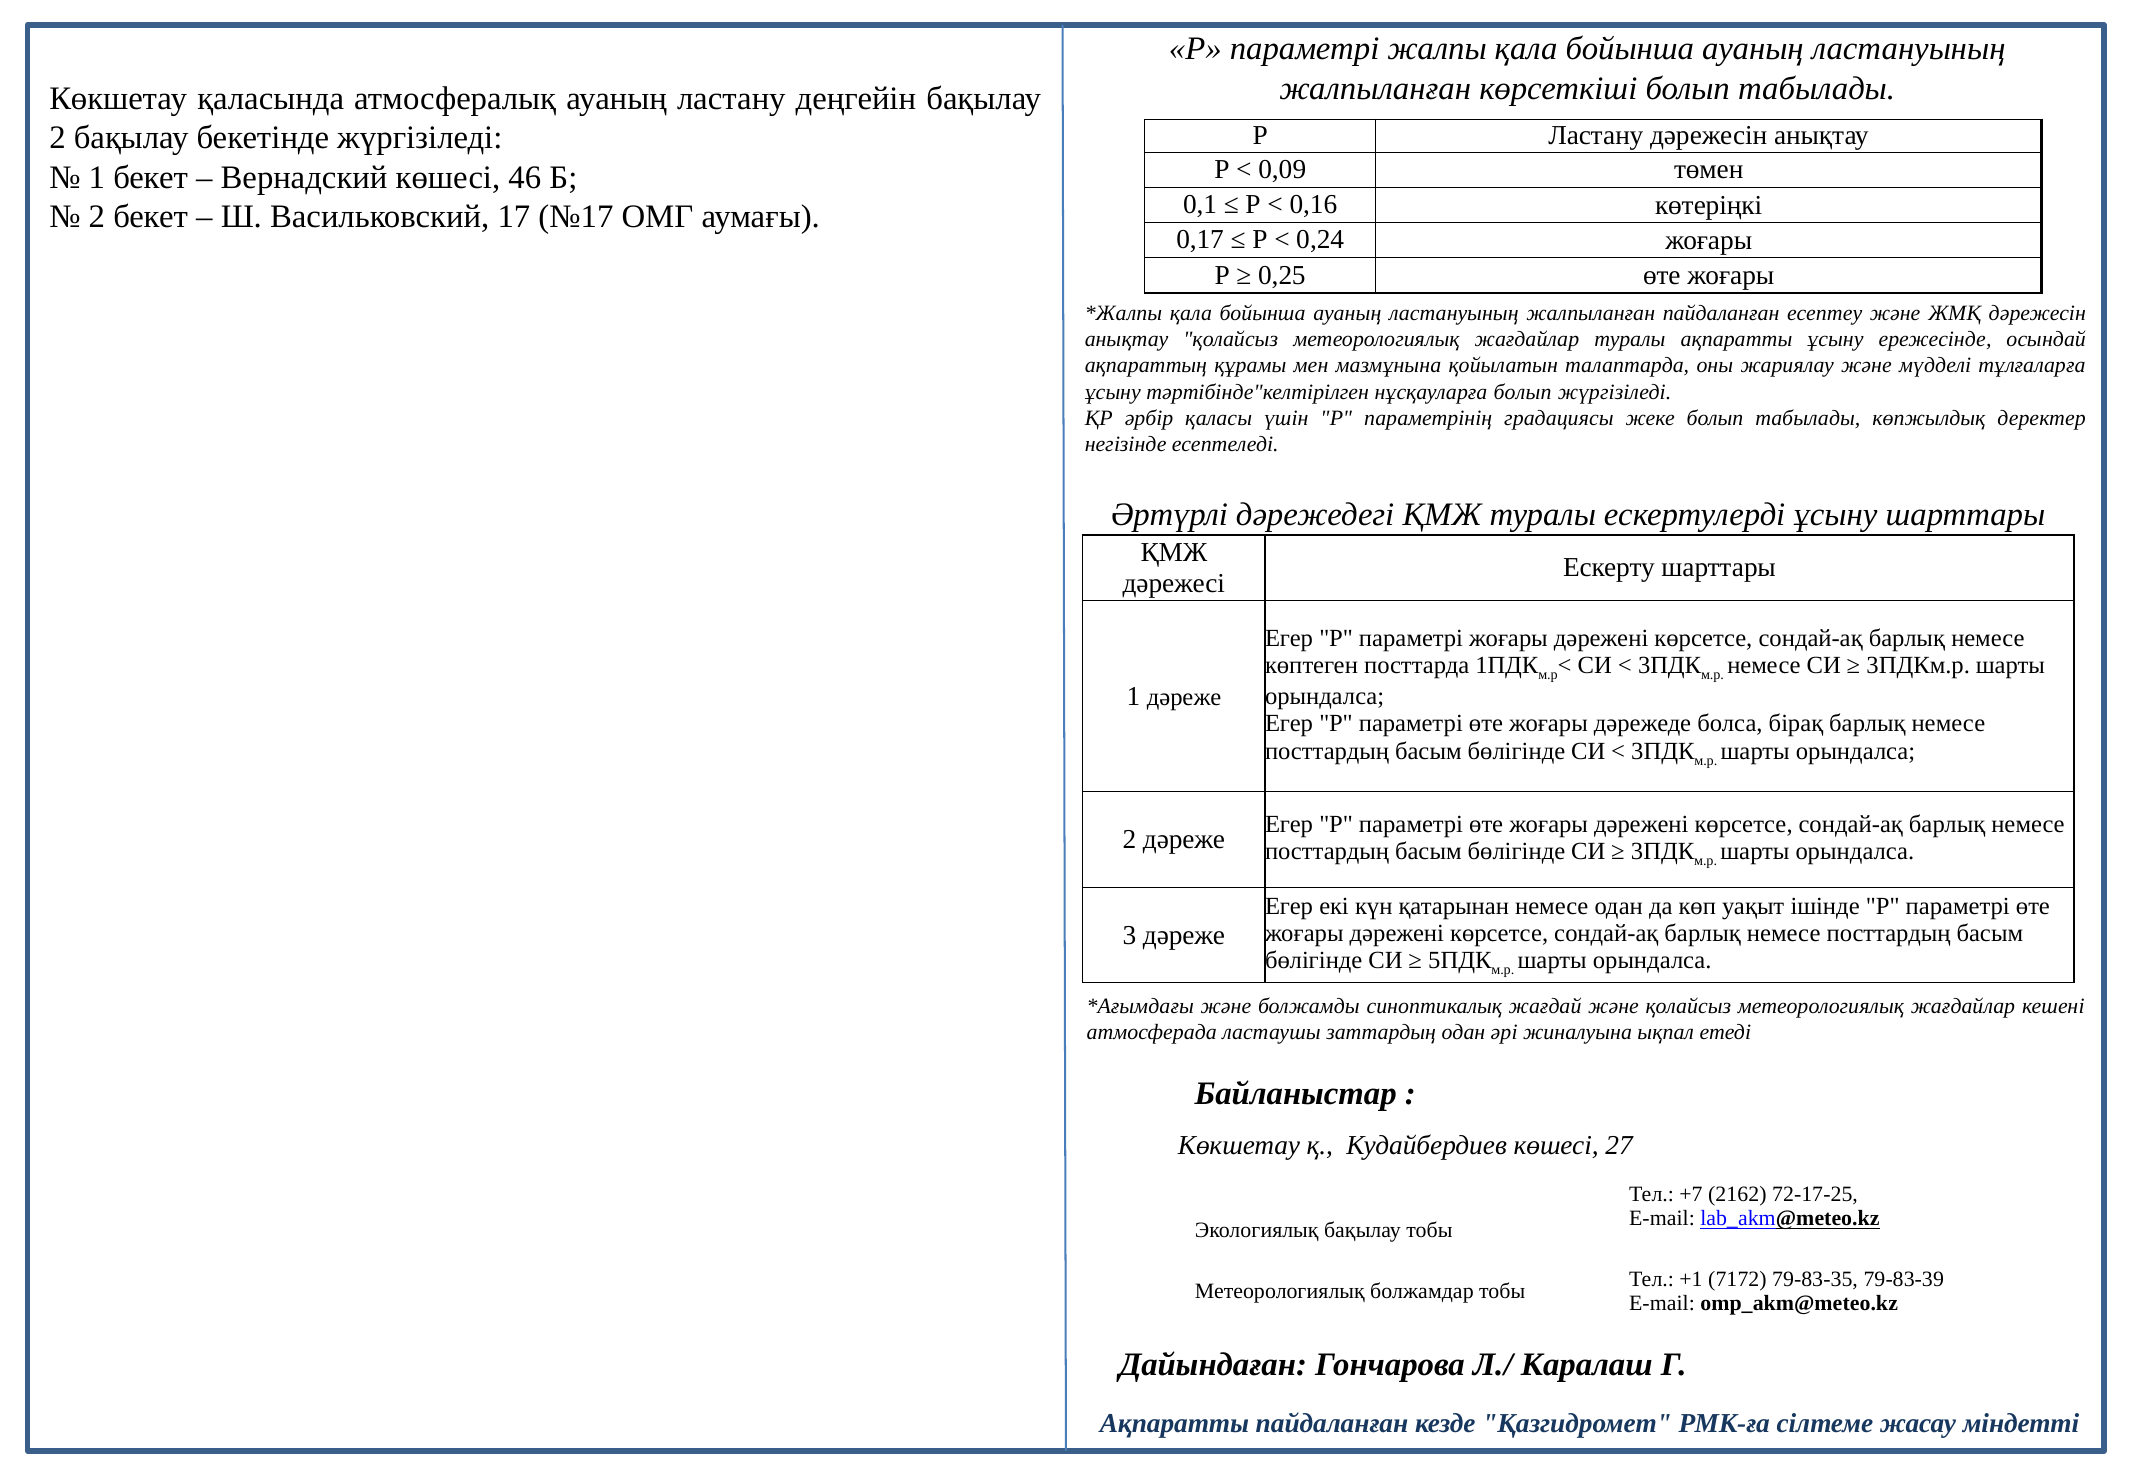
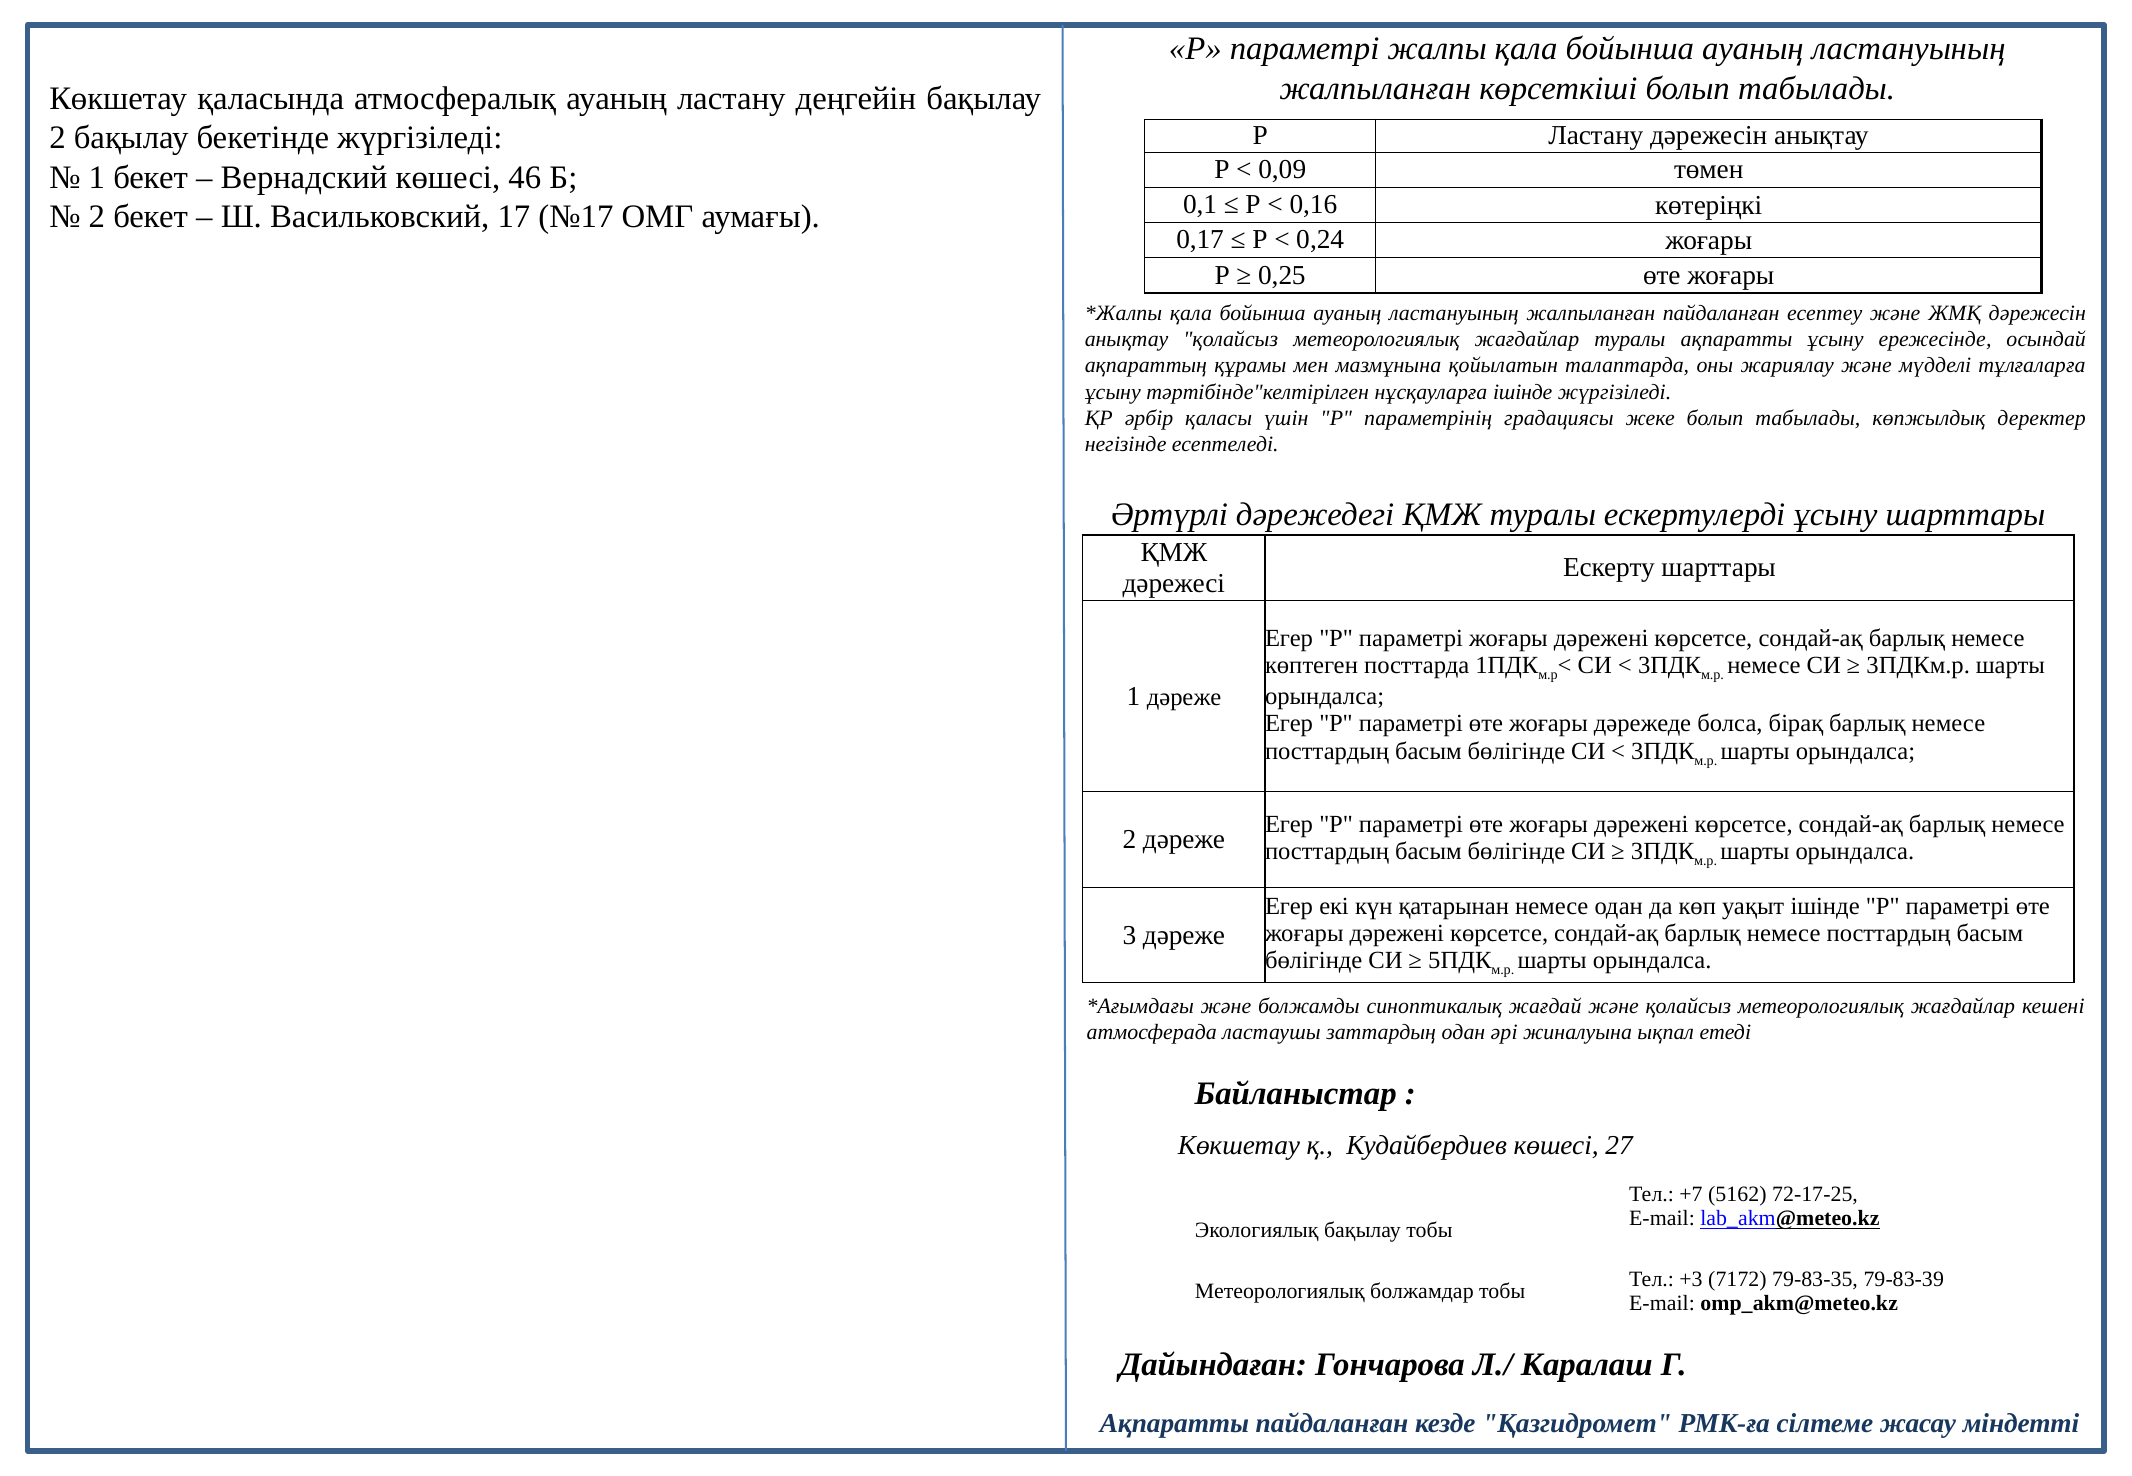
нұсқауларға болып: болып -> ішінде (1523, 392)
2162: 2162 -> 5162 (1737, 1194)
+1: +1 -> +3 (1691, 1279)
